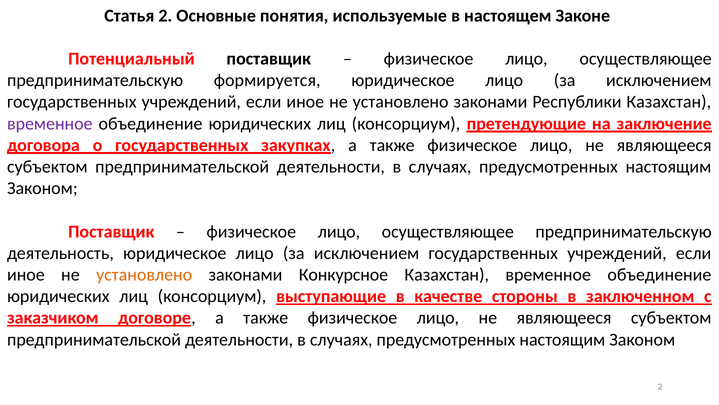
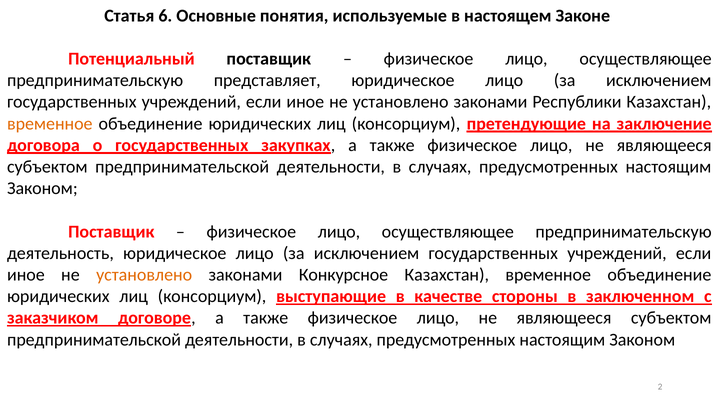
Статья 2: 2 -> 6 (165, 16)
формируется: формируется -> представляет (267, 80)
временное colour: purple -> orange (50, 123)
